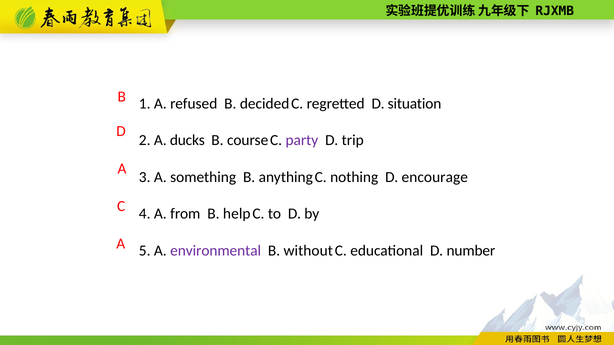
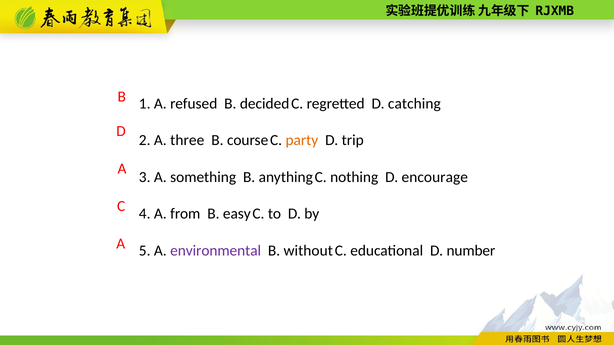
situation: situation -> catching (414, 104)
ducks: ducks -> three (187, 140)
party colour: purple -> orange (302, 140)
help: help -> easy (237, 214)
